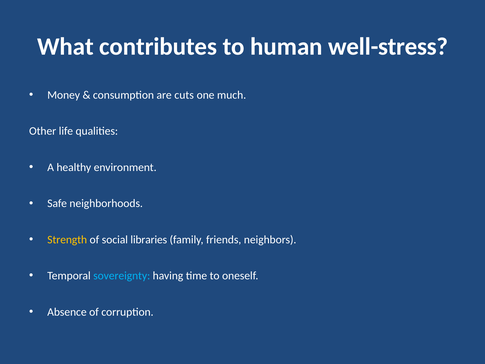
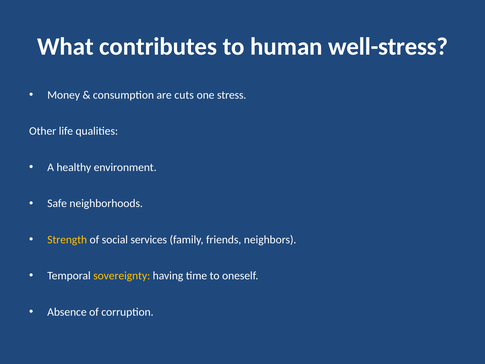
much: much -> stress (232, 95)
libraries: libraries -> services (149, 239)
sovereignty colour: light blue -> yellow (122, 276)
